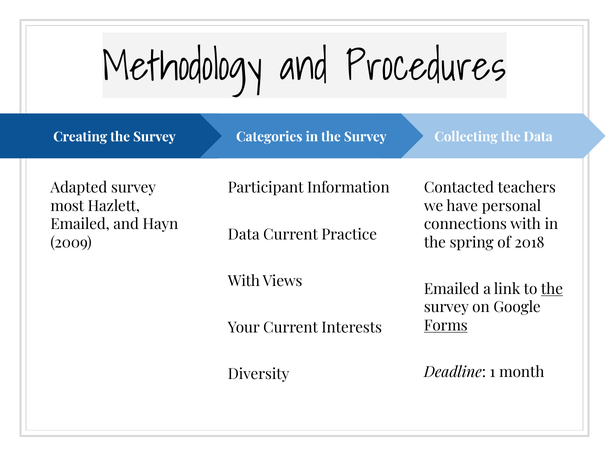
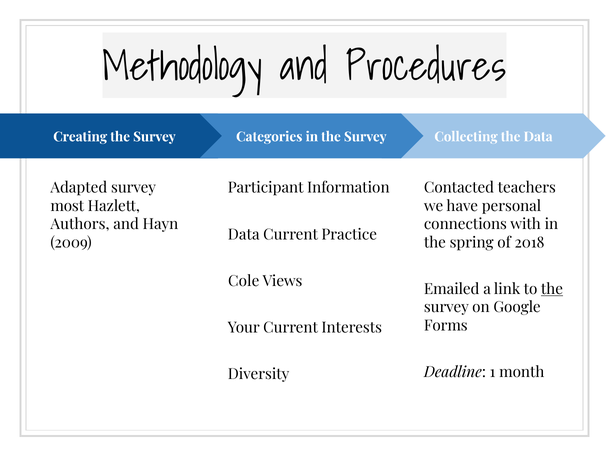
Emailed: Emailed -> Authors (80, 225)
With: With -> Cole (244, 282)
Forms underline: present -> none (446, 326)
